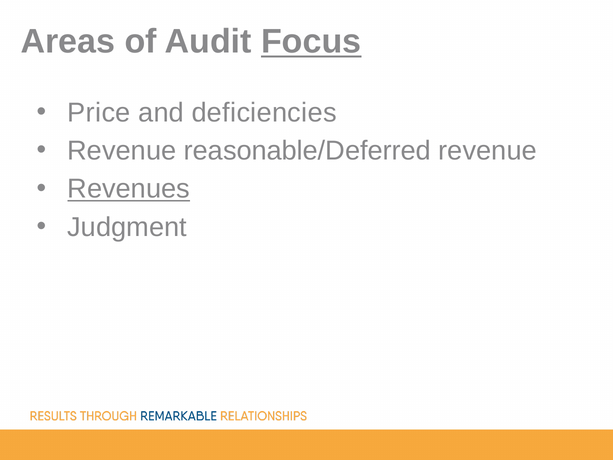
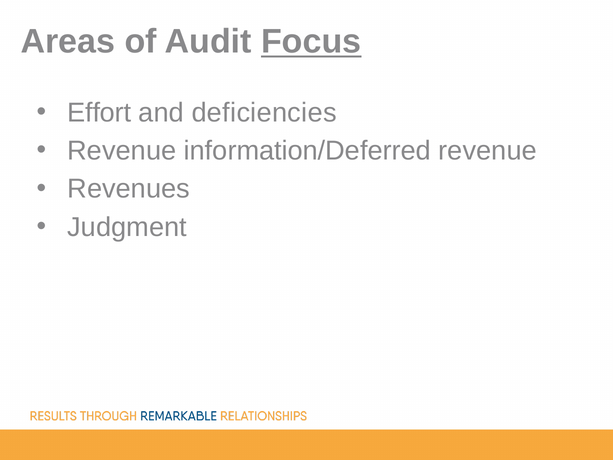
Price: Price -> Effort (99, 113)
reasonable/Deferred: reasonable/Deferred -> information/Deferred (307, 151)
Revenues underline: present -> none (129, 189)
